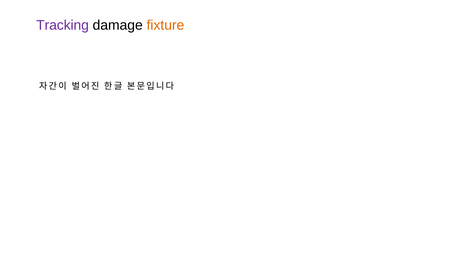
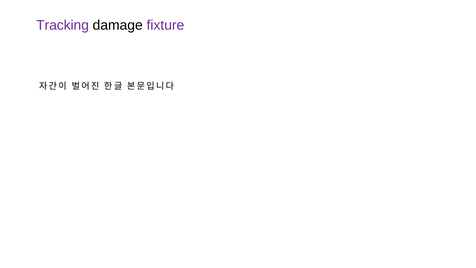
fixture colour: orange -> purple (165, 25)
